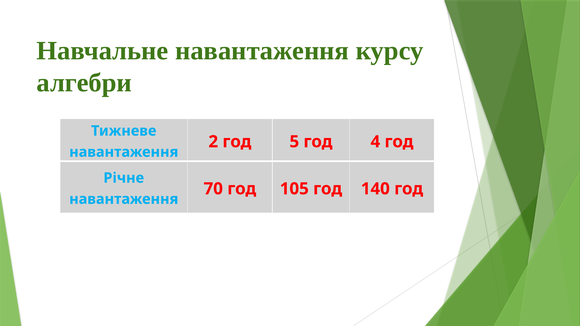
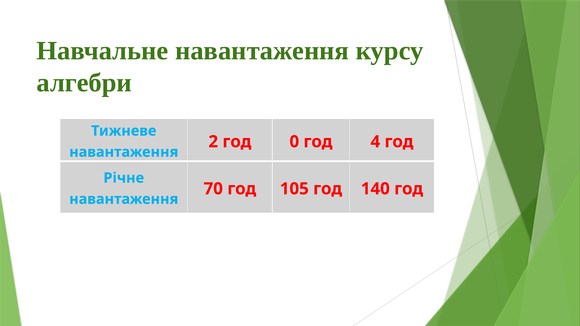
5: 5 -> 0 (294, 142)
